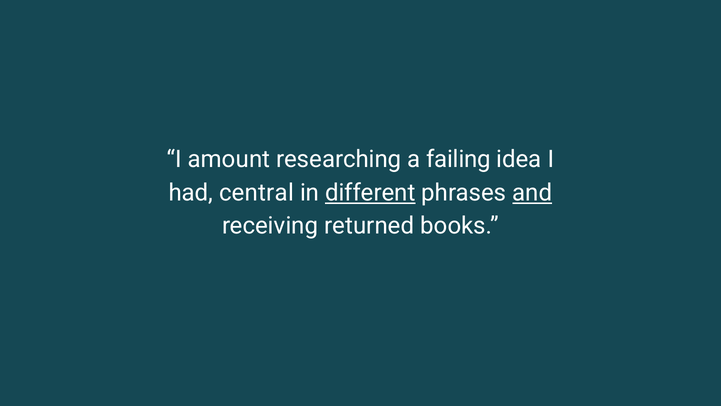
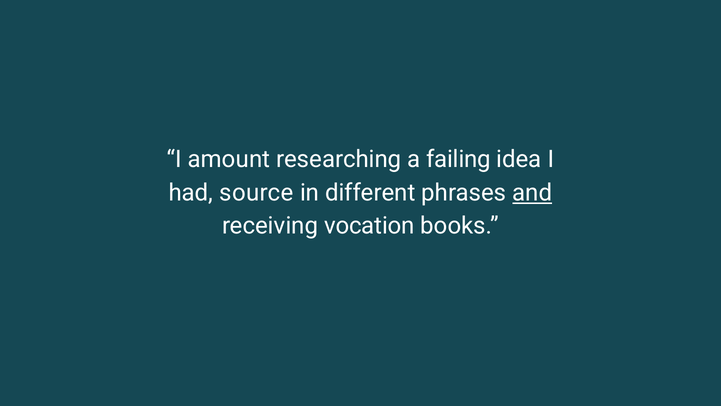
central: central -> source (256, 193)
different underline: present -> none (370, 193)
returned: returned -> vocation (369, 226)
